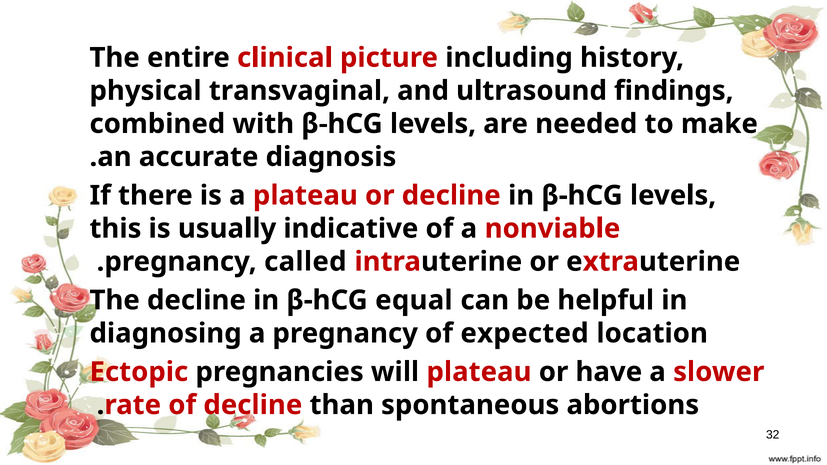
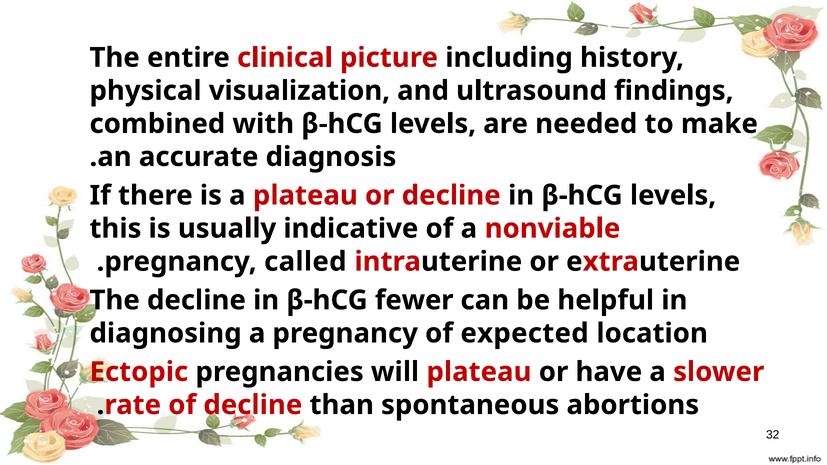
transvaginal: transvaginal -> visualization (299, 91)
equal: equal -> fewer (414, 300)
